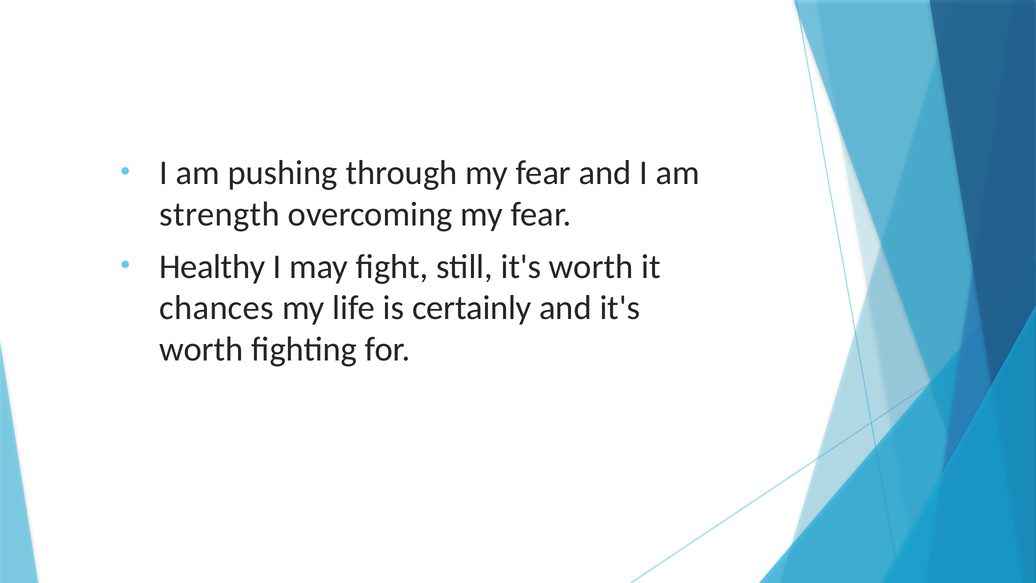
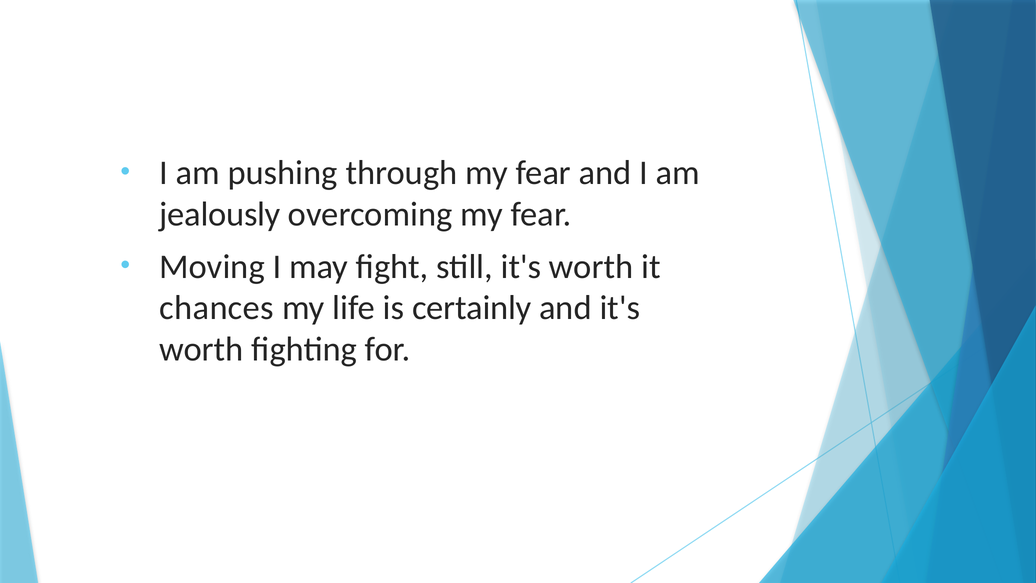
strength: strength -> jealously (220, 214)
Healthy: Healthy -> Moving (212, 267)
